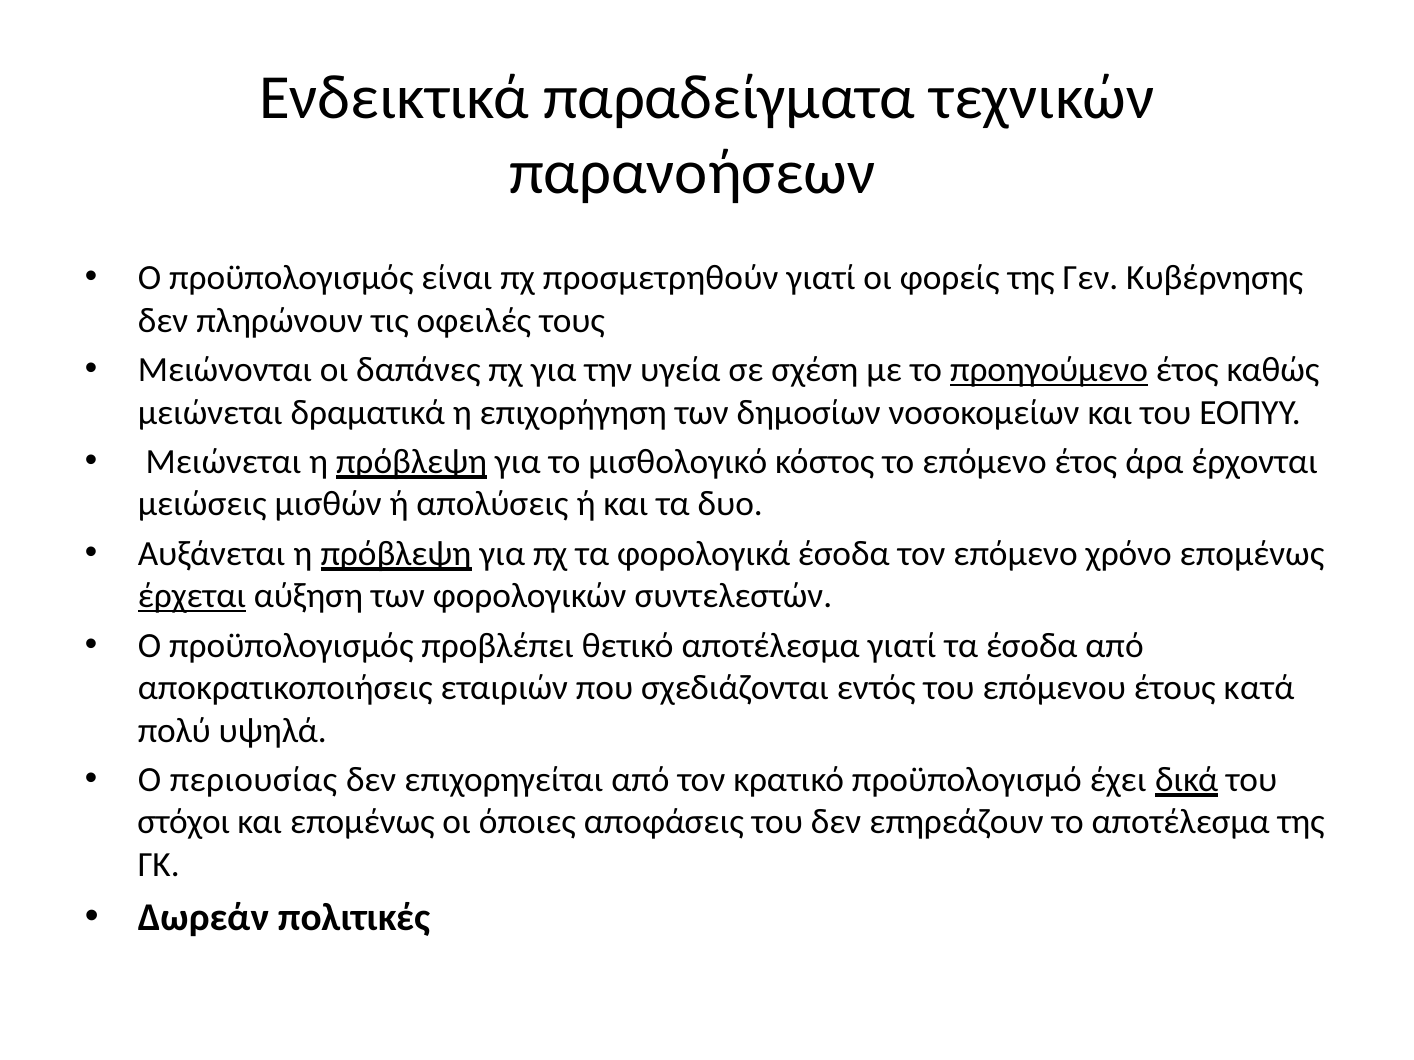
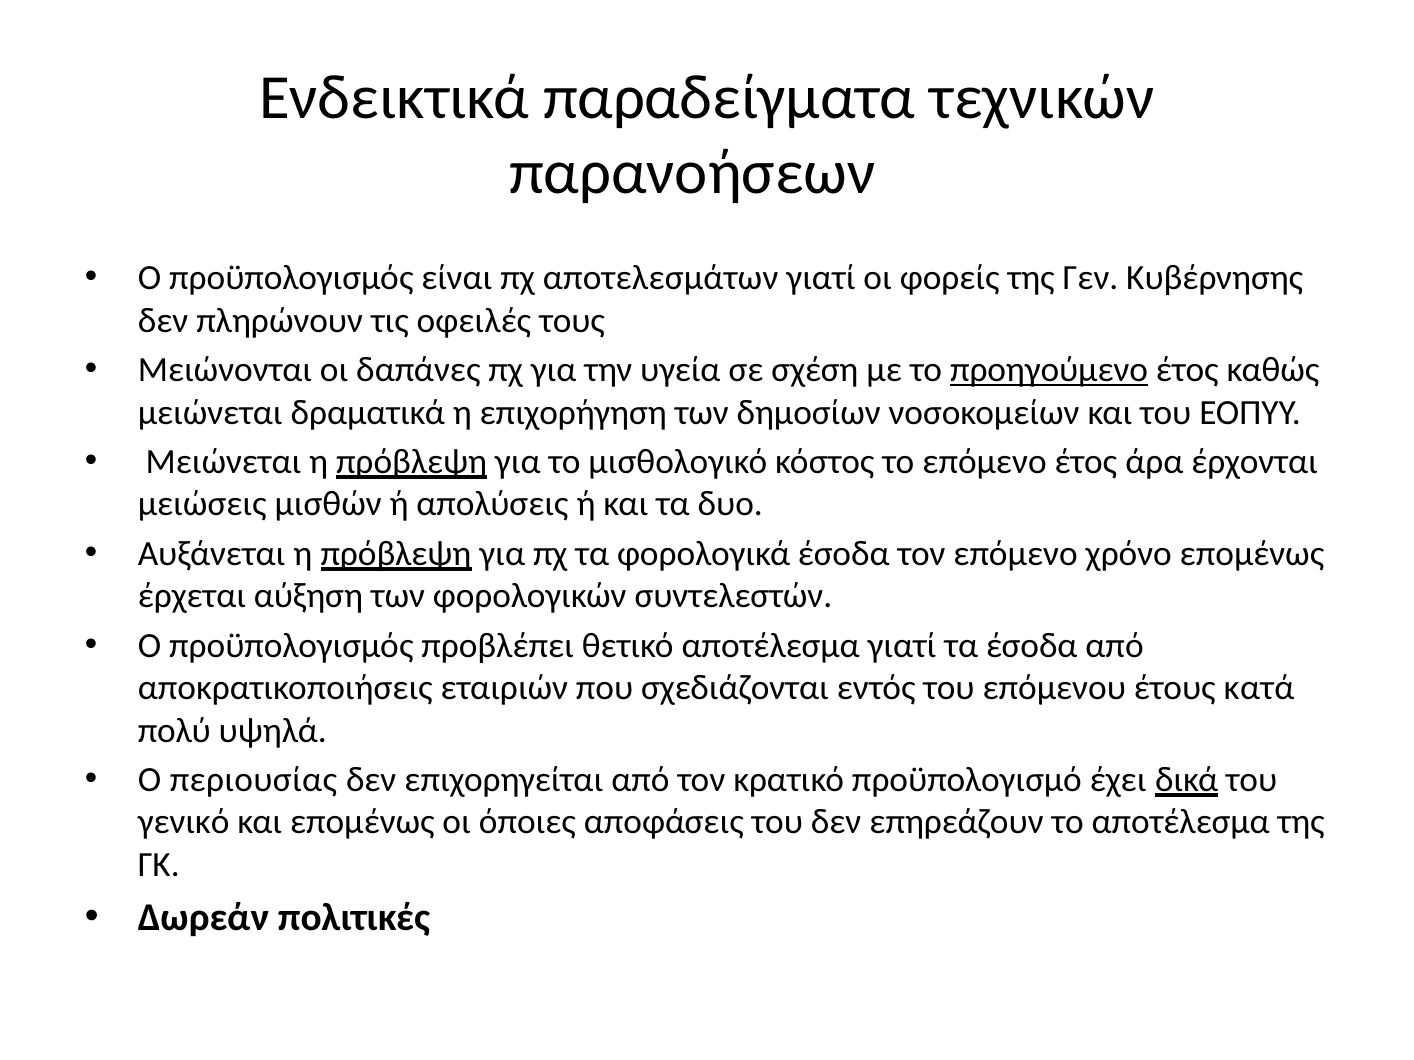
προσμετρηθούν: προσμετρηθούν -> αποτελεσμάτων (661, 278)
έρχεται underline: present -> none (192, 596)
στόχοι: στόχοι -> γενικό (184, 823)
